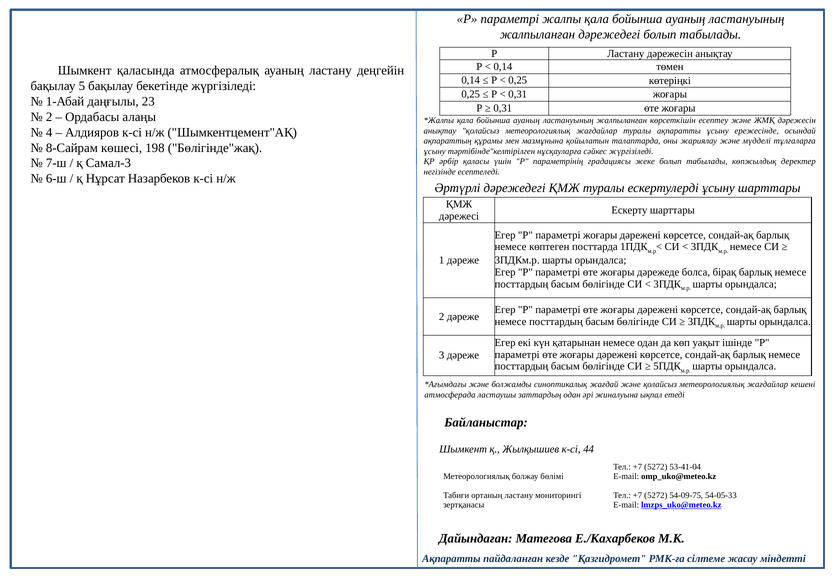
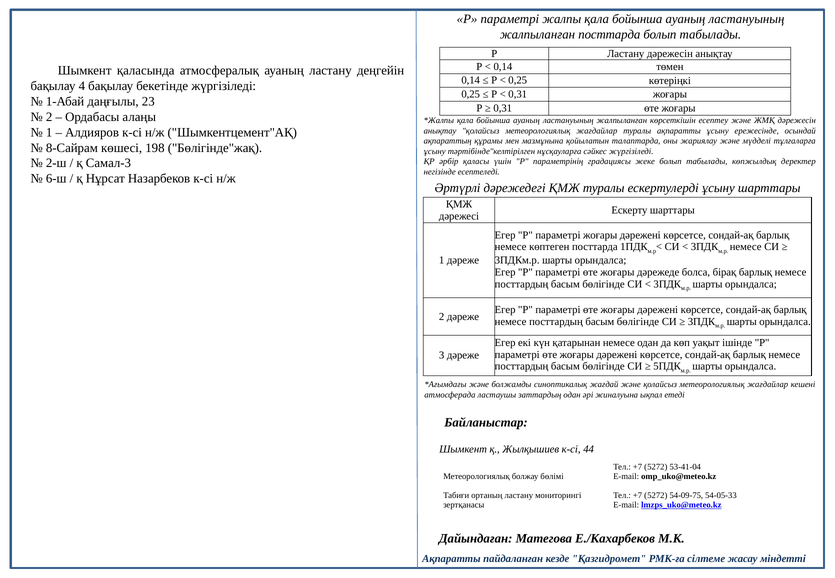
жалпыланған дәрежедегі: дәрежедегі -> посттарда (609, 34)
5: 5 -> 4 (82, 86)
4: 4 -> 1 (49, 132)
7-ш: 7-ш -> 2-ш (56, 163)
